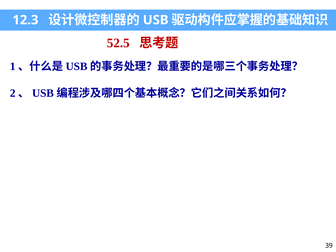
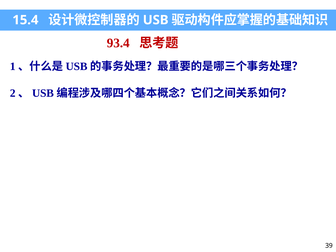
12.3: 12.3 -> 15.4 (25, 20)
52.5: 52.5 -> 93.4 (118, 43)
